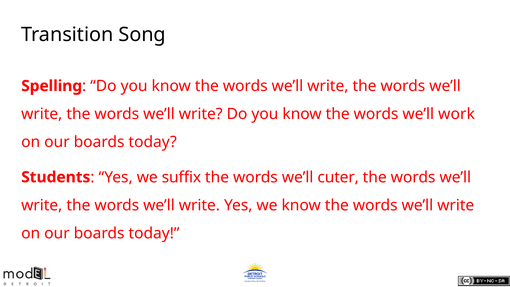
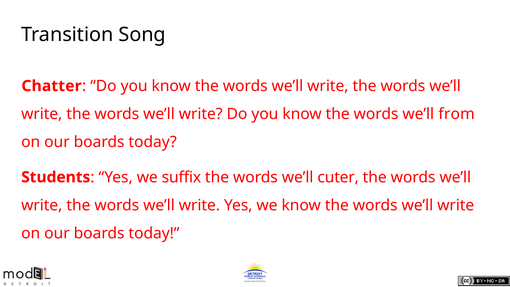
Spelling: Spelling -> Chatter (52, 86)
work: work -> from (457, 114)
